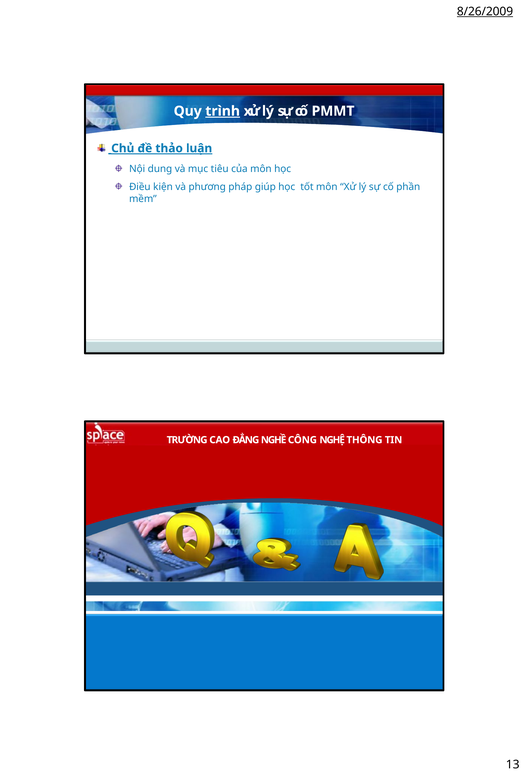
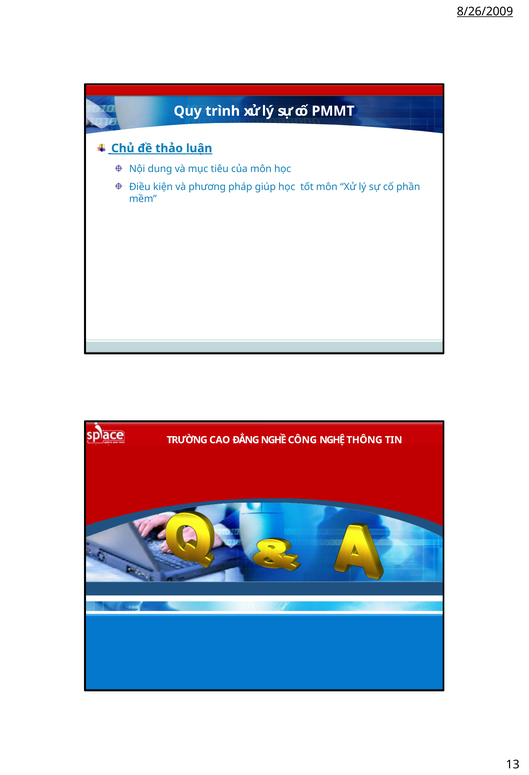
trình underline: present -> none (223, 111)
